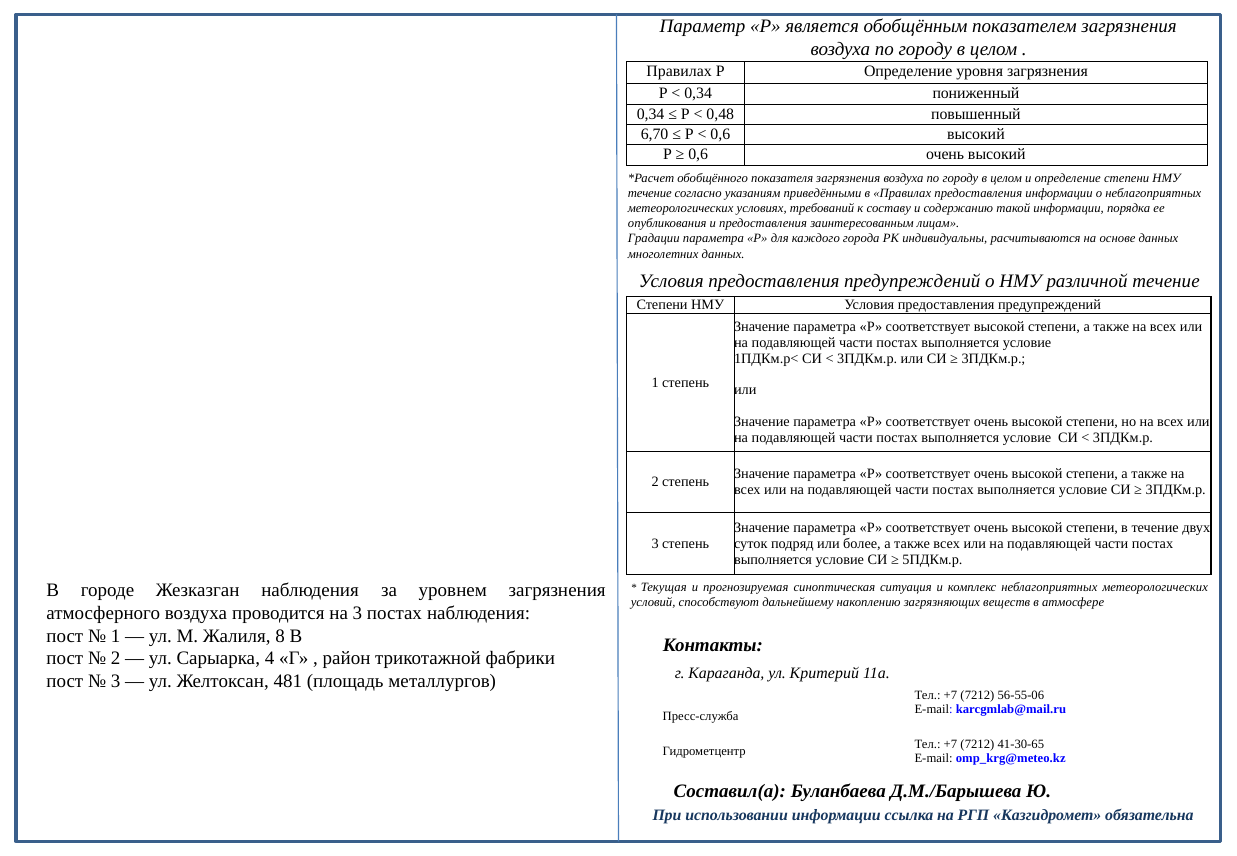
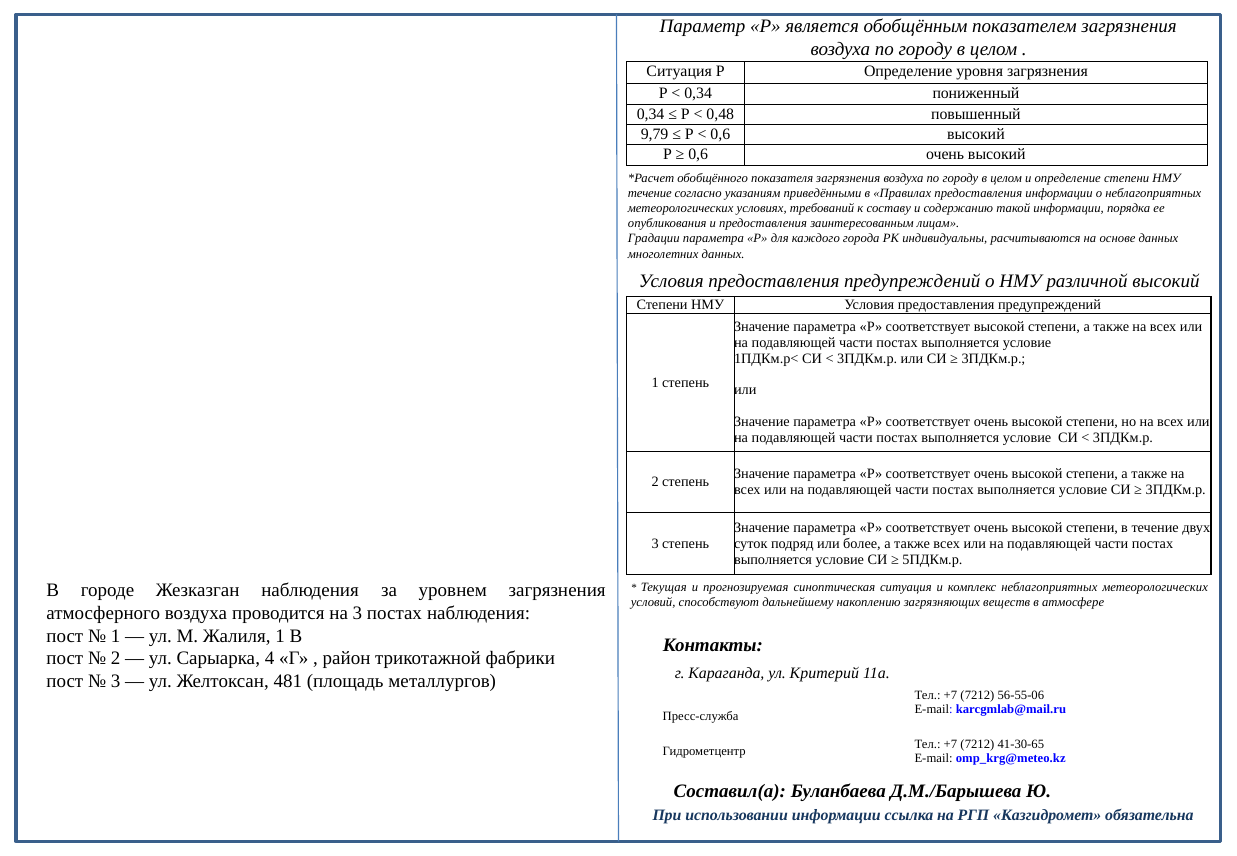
Правилах: Правилах -> Ситуация (679, 72)
6,70: 6,70 -> 9,79 (655, 134)
различной течение: течение -> высокий (1166, 282)
Жалиля 8: 8 -> 1 (280, 636)
